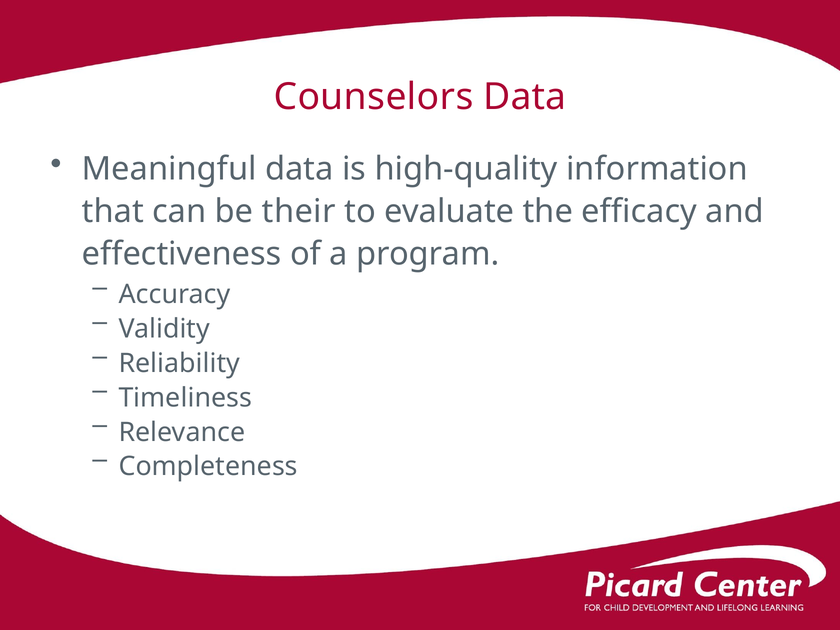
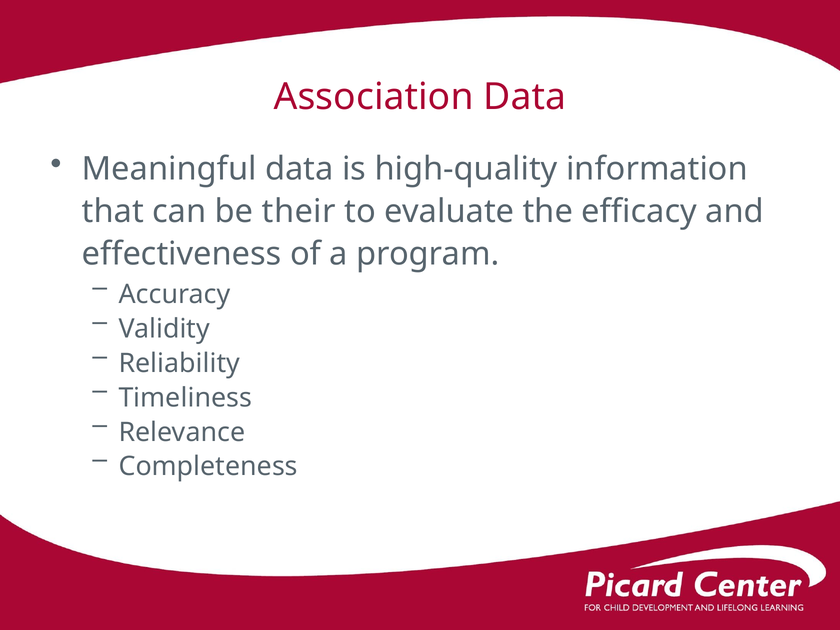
Counselors: Counselors -> Association (374, 97)
